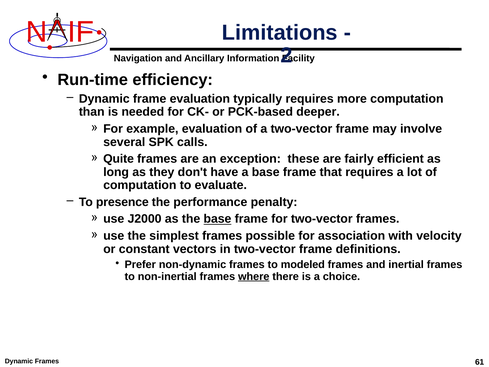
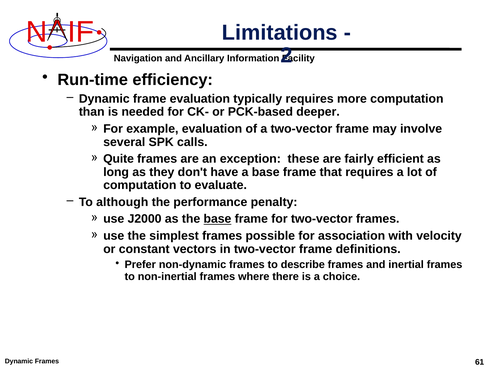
presence: presence -> although (122, 202)
modeled: modeled -> describe (303, 265)
where underline: present -> none (254, 276)
